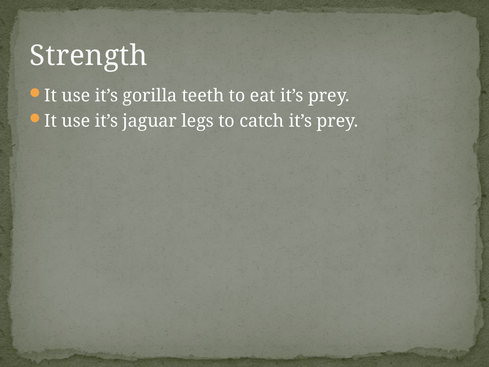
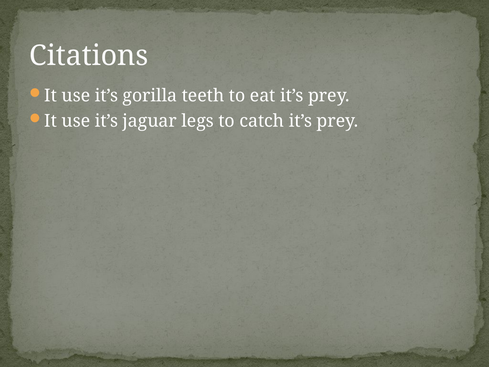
Strength: Strength -> Citations (89, 56)
